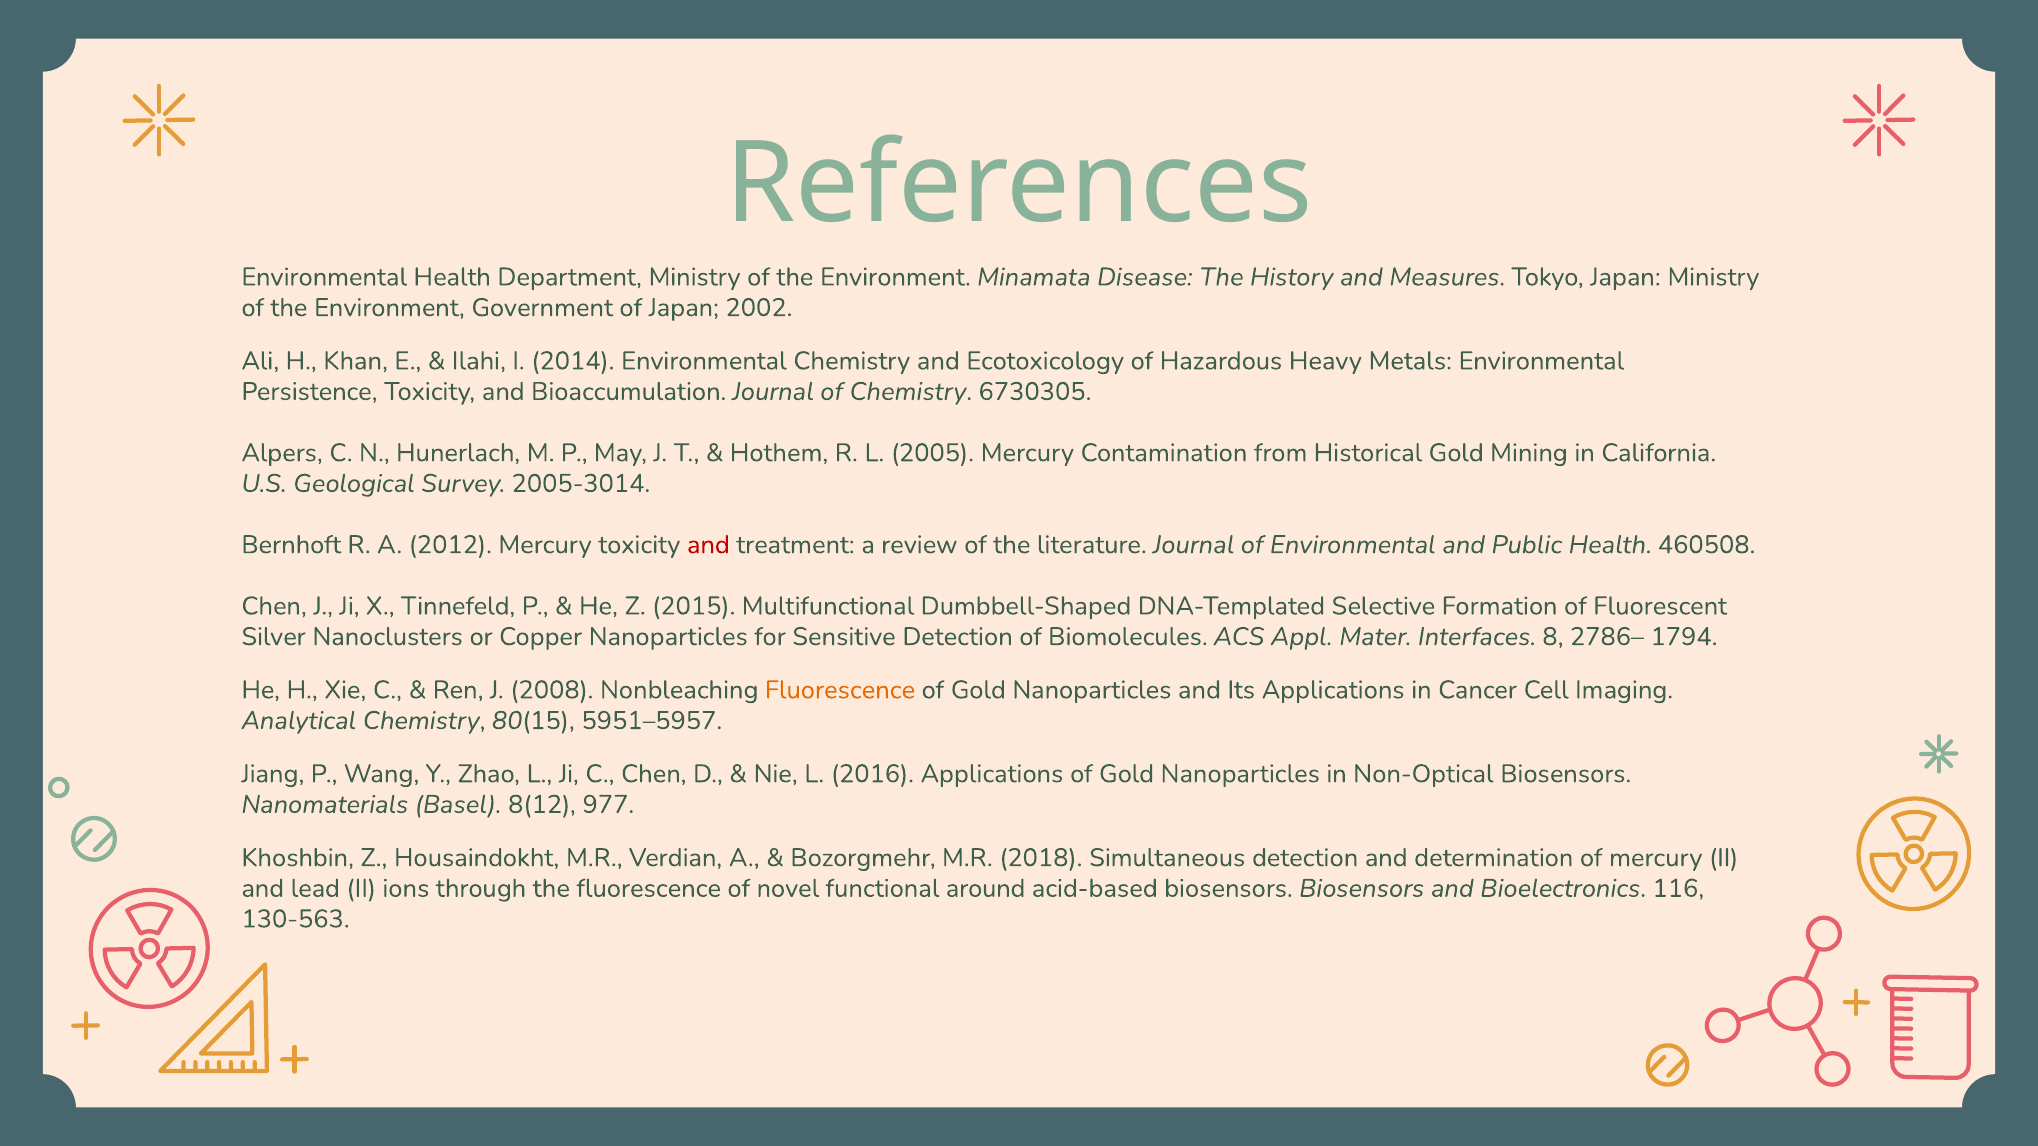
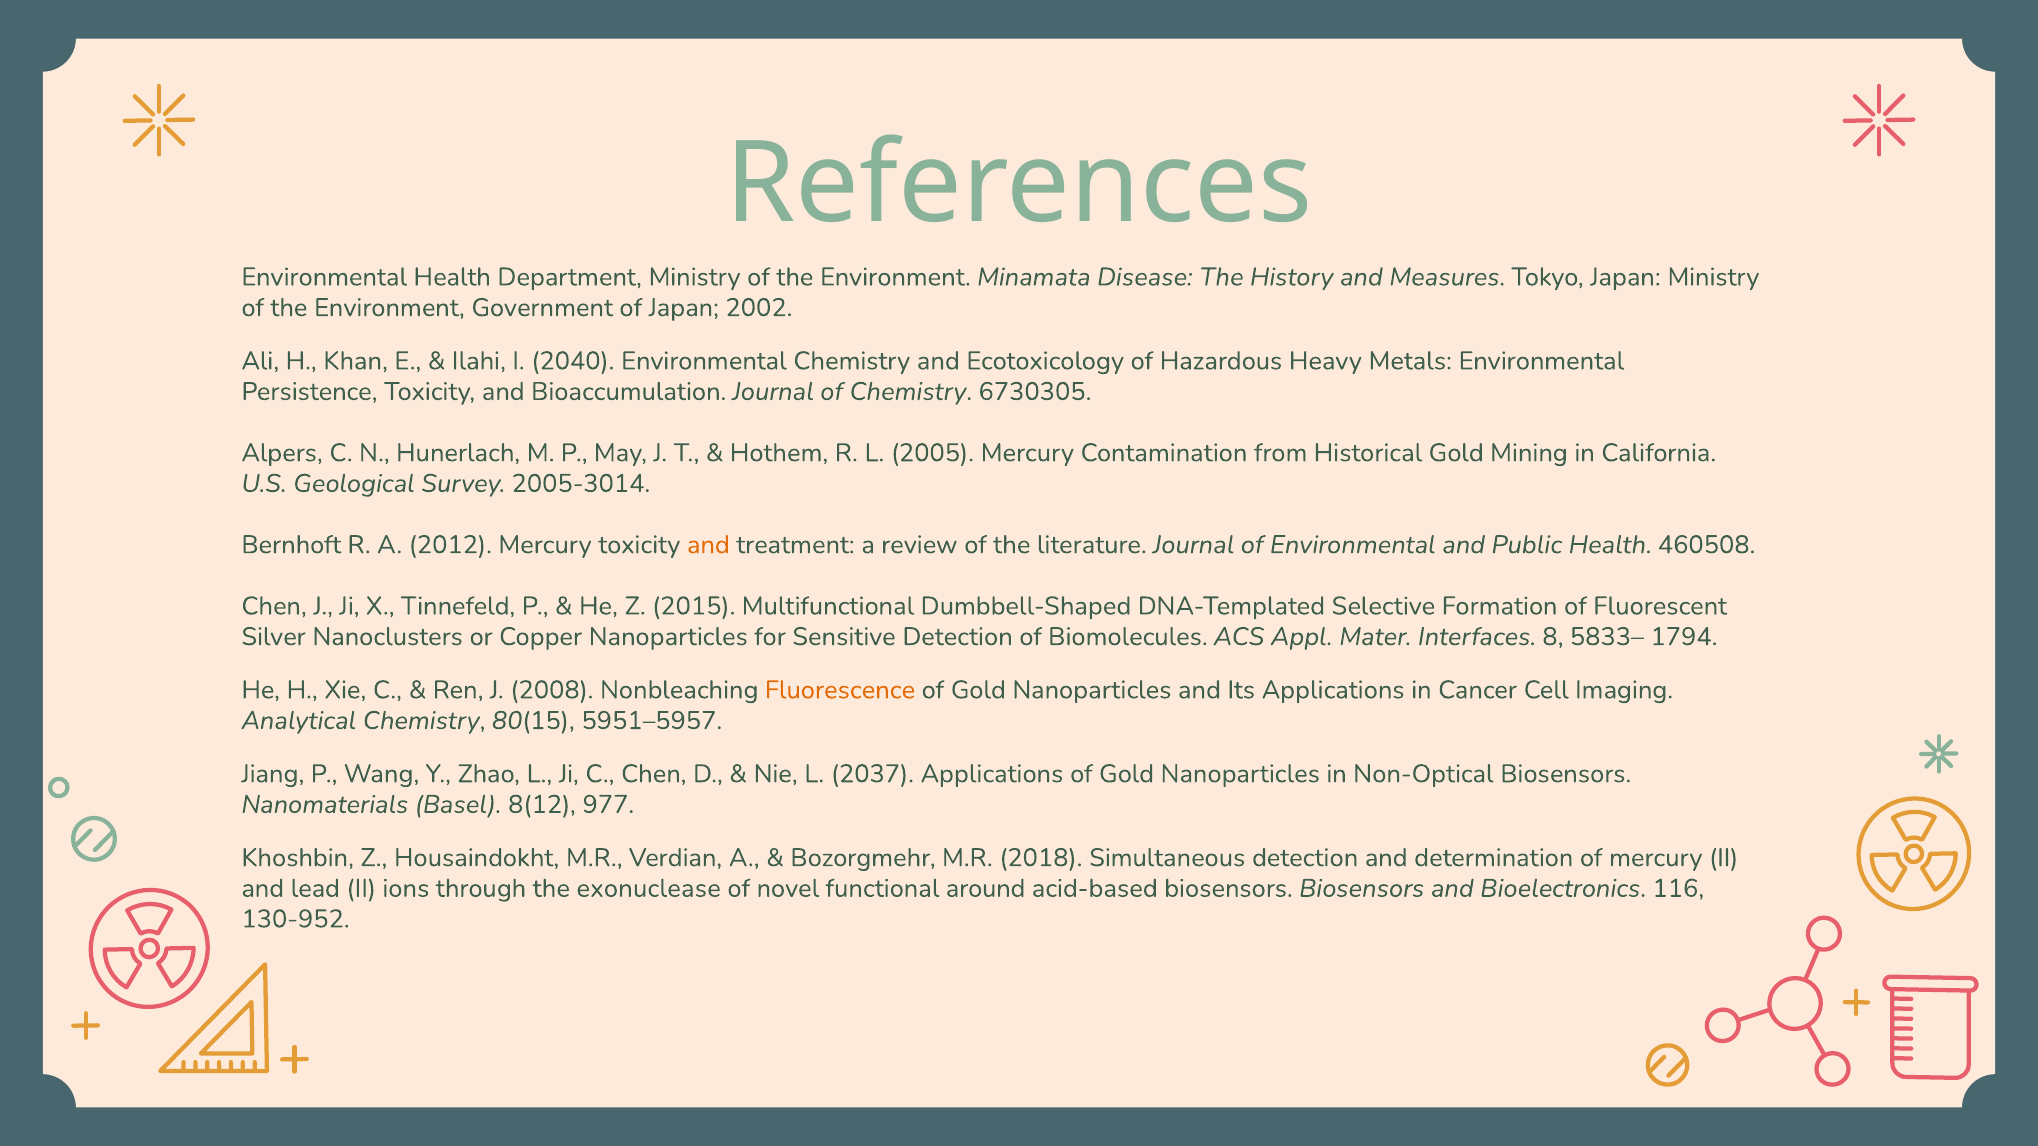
2014: 2014 -> 2040 (573, 361)
and colour: red -> orange (708, 545)
2786–: 2786– -> 5833– (1607, 637)
2016: 2016 -> 2037 (872, 774)
the fluorescence: fluorescence -> exonuclease (649, 889)
130-563: 130-563 -> 130-952 (296, 919)
